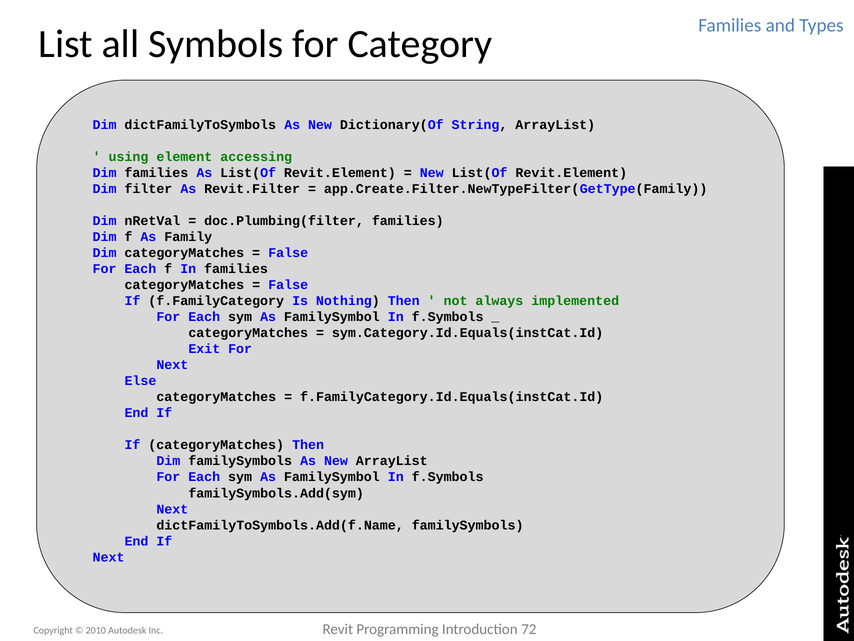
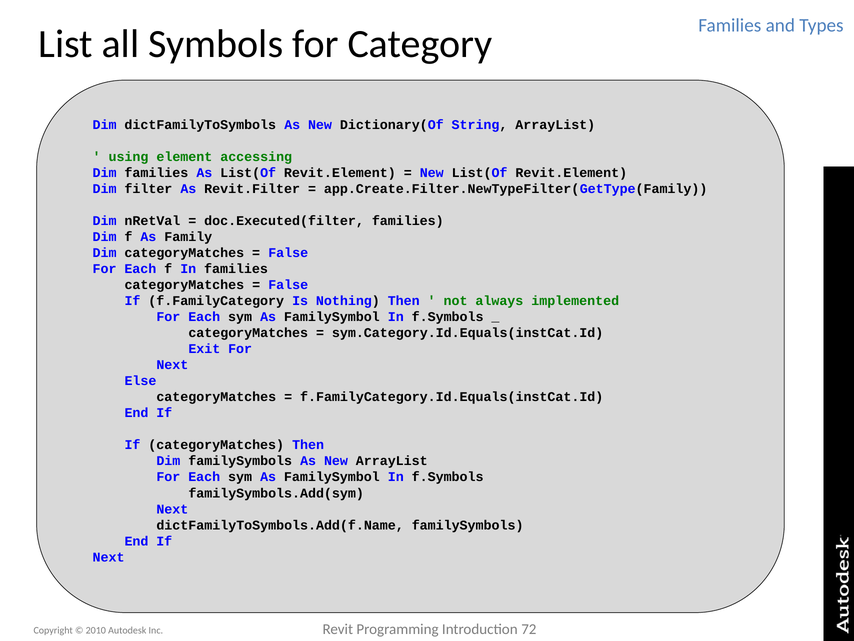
doc.Plumbing(filter: doc.Plumbing(filter -> doc.Executed(filter (284, 221)
